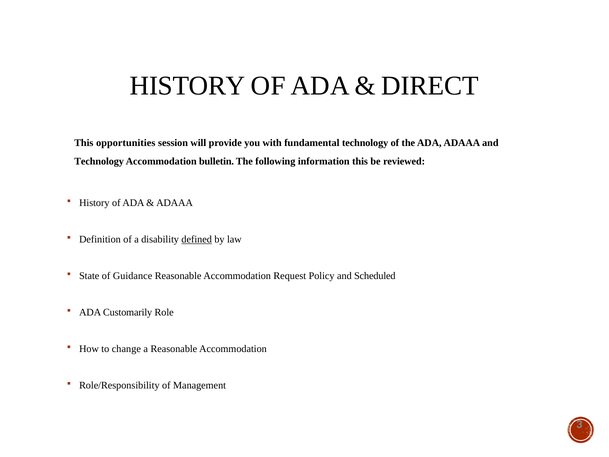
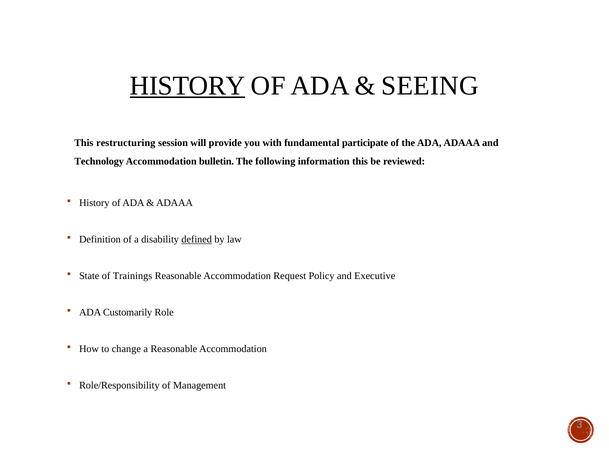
HISTORY underline: none -> present (188, 86)
DIRECT: DIRECT -> SEEING (430, 86)
opportunities: opportunities -> restructuring (126, 143)
fundamental technology: technology -> participate (365, 143)
Guidance: Guidance -> Trainings (133, 276)
Scheduled: Scheduled -> Executive (375, 276)
